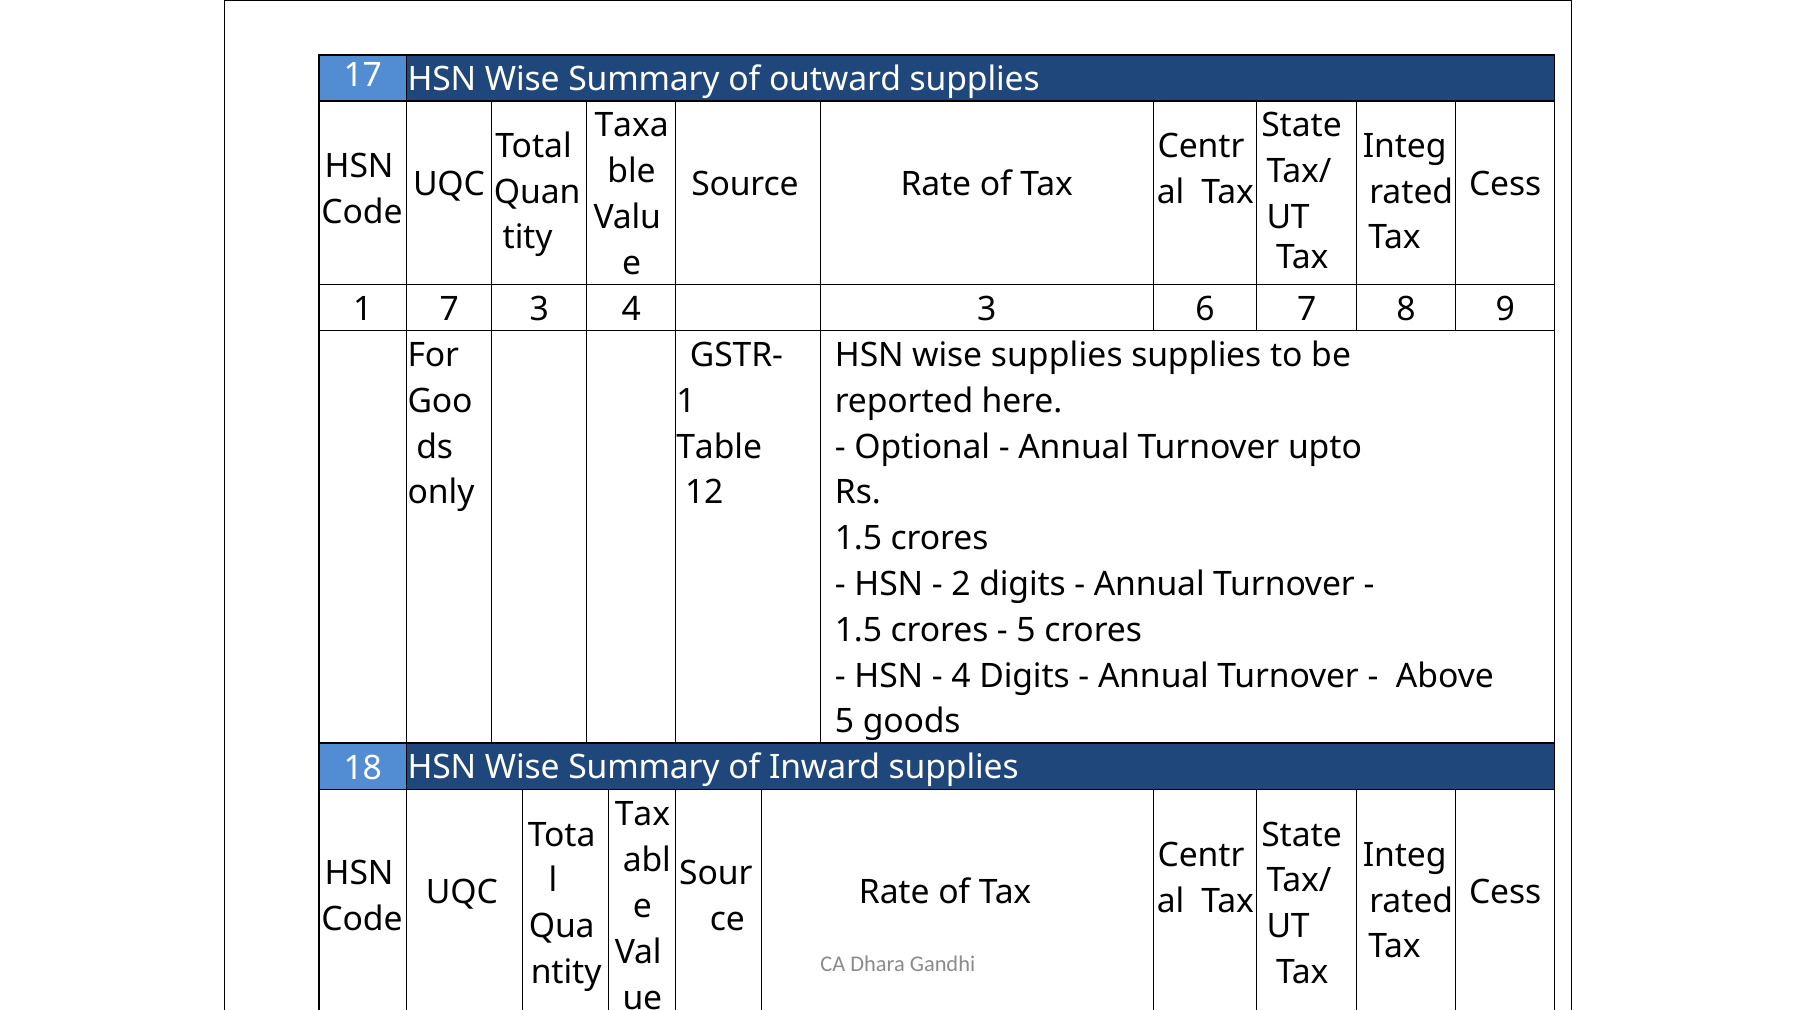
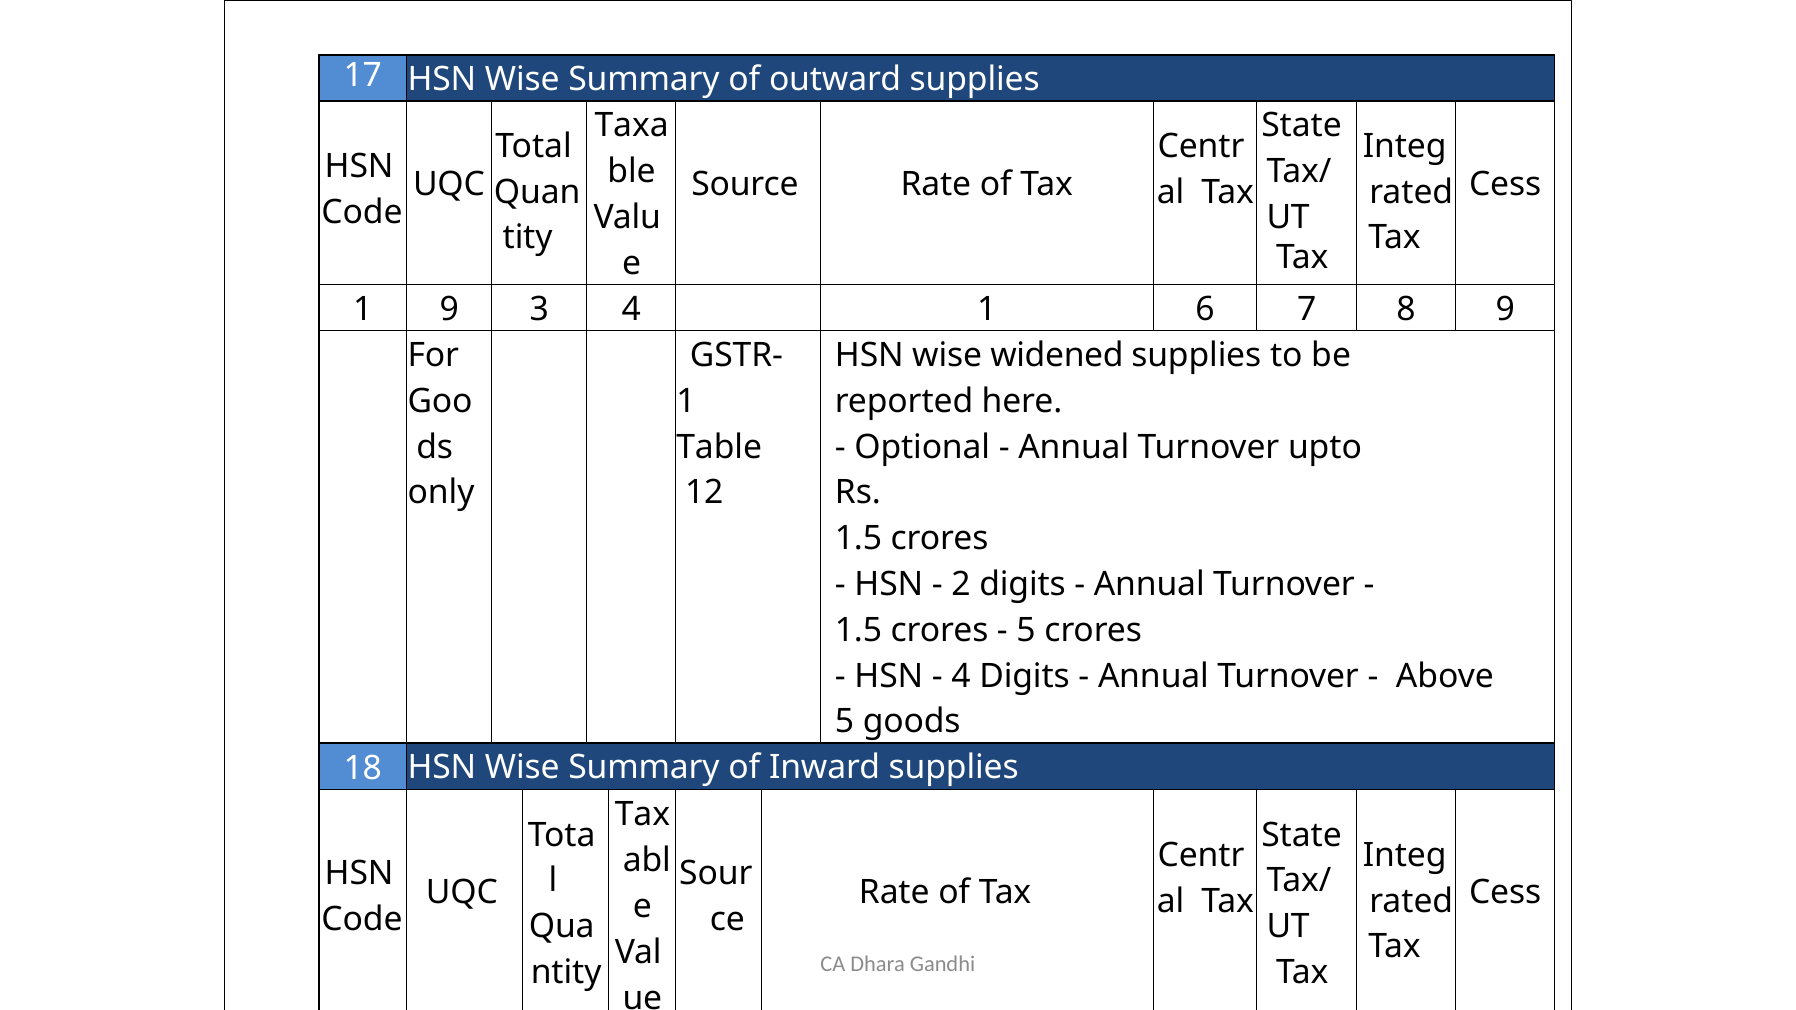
1 7: 7 -> 9 (449, 309)
4 3: 3 -> 1 (987, 309)
wise supplies: supplies -> widened (1057, 355)
